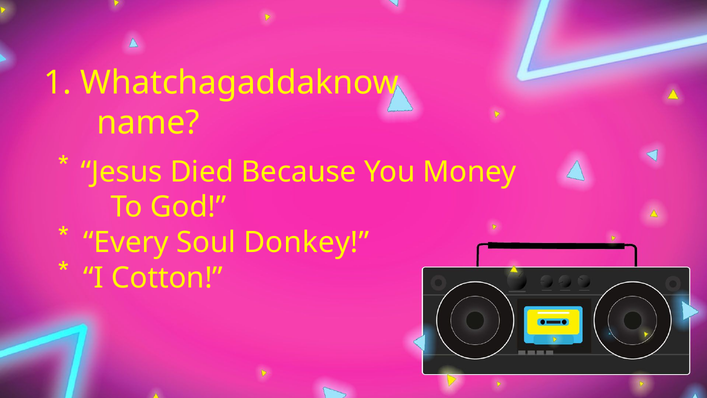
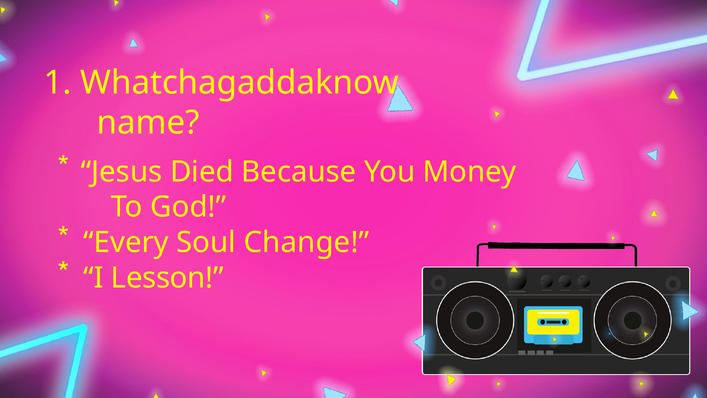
Donkey: Donkey -> Change (307, 242)
Cotton: Cotton -> Lesson (167, 278)
